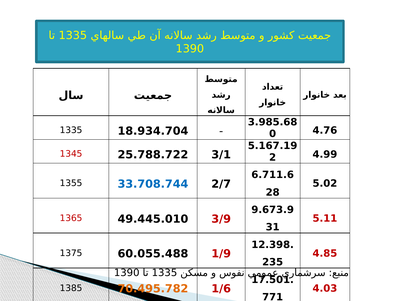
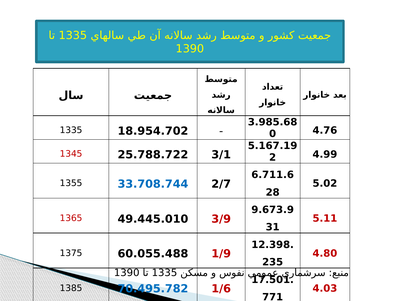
18.934.704: 18.934.704 -> 18.954.702 (153, 131)
4.85: 4.85 -> 4.80 (325, 254)
70.495.782 colour: orange -> blue (153, 289)
